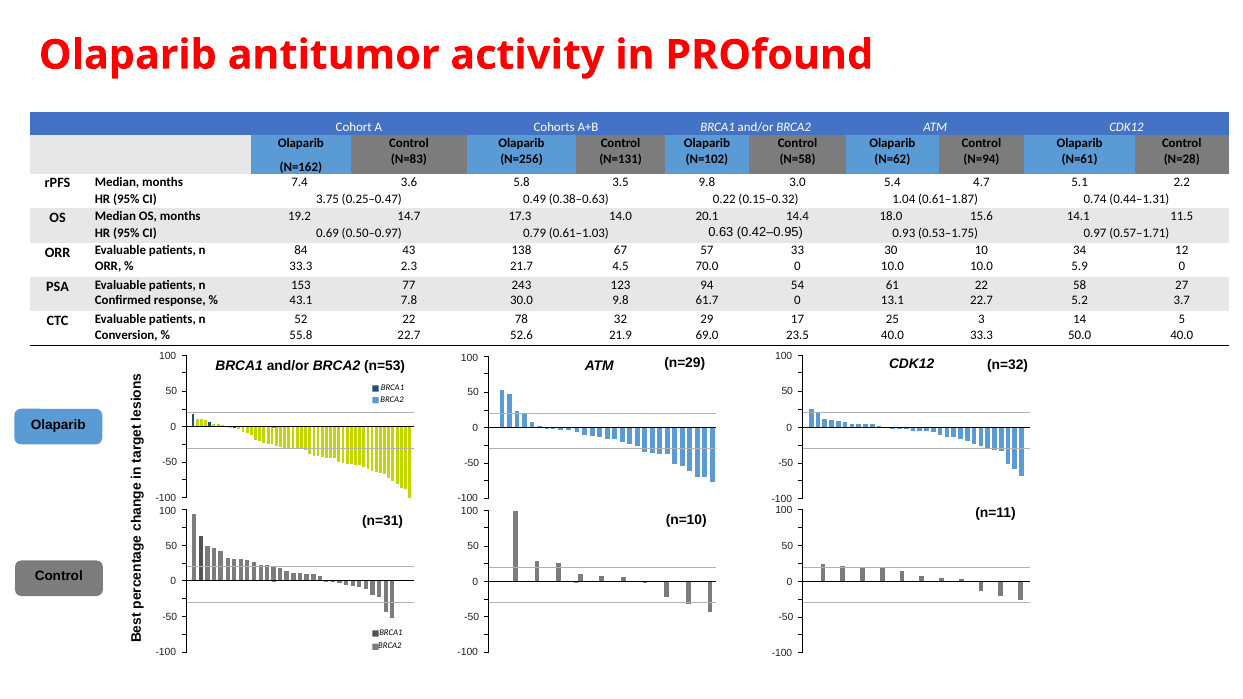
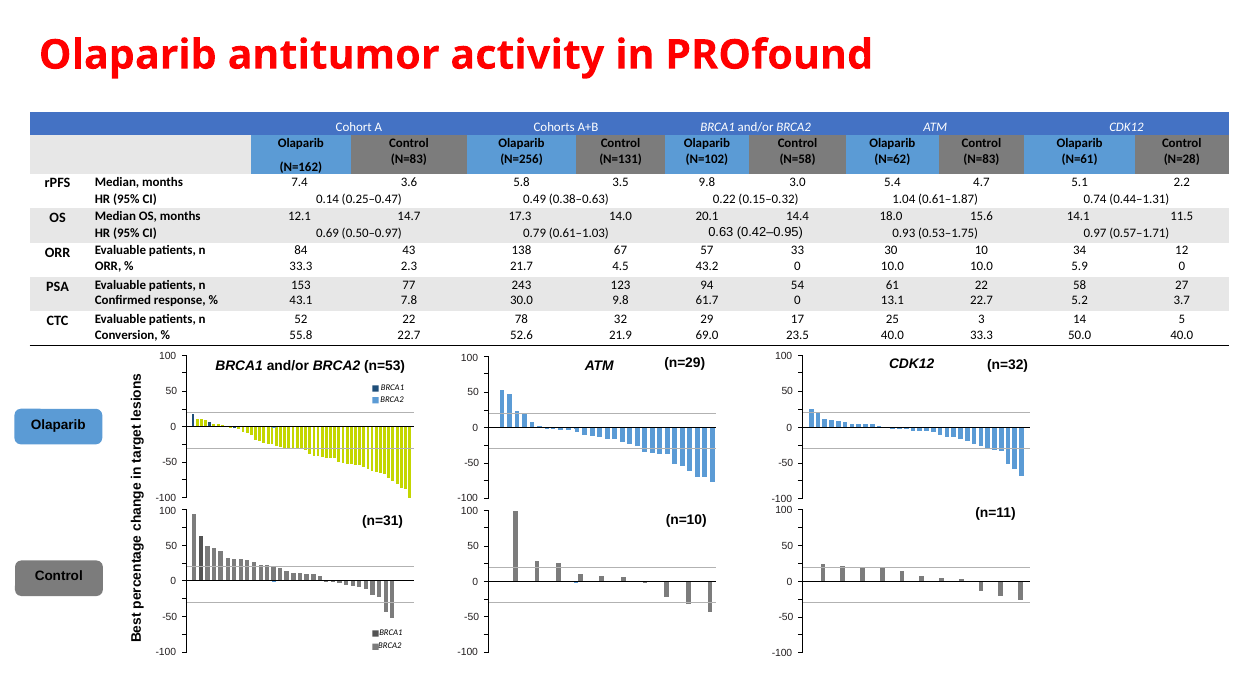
N=94: N=94 -> N=83 (981, 159)
3.75: 3.75 -> 0.14 (327, 199)
19.2: 19.2 -> 12.1 (299, 216)
70.0: 70.0 -> 43.2 (707, 266)
